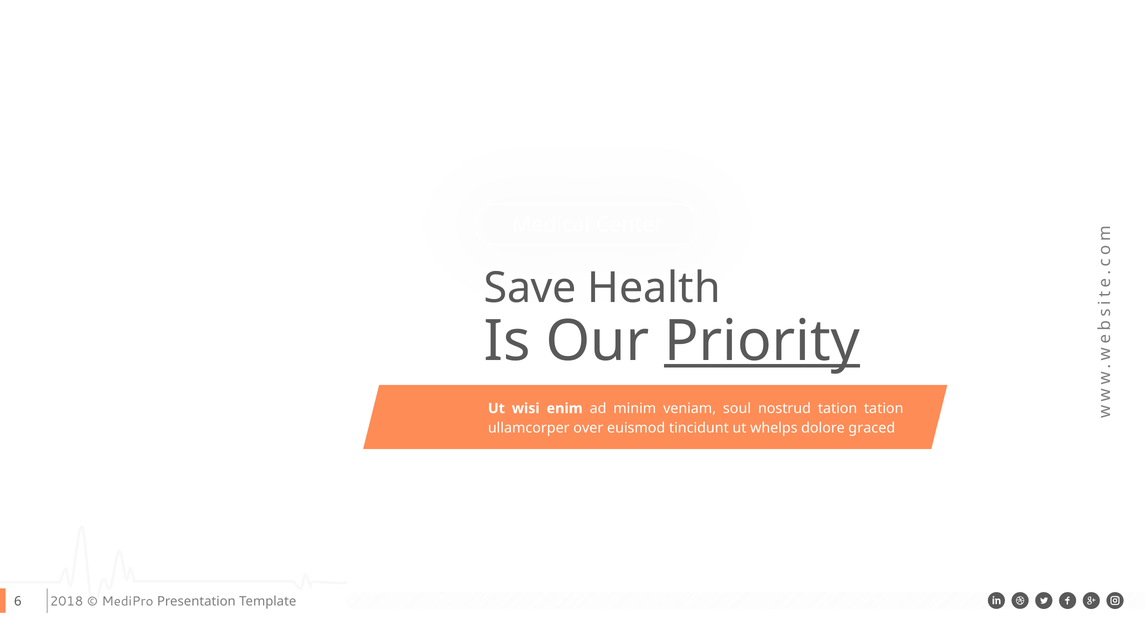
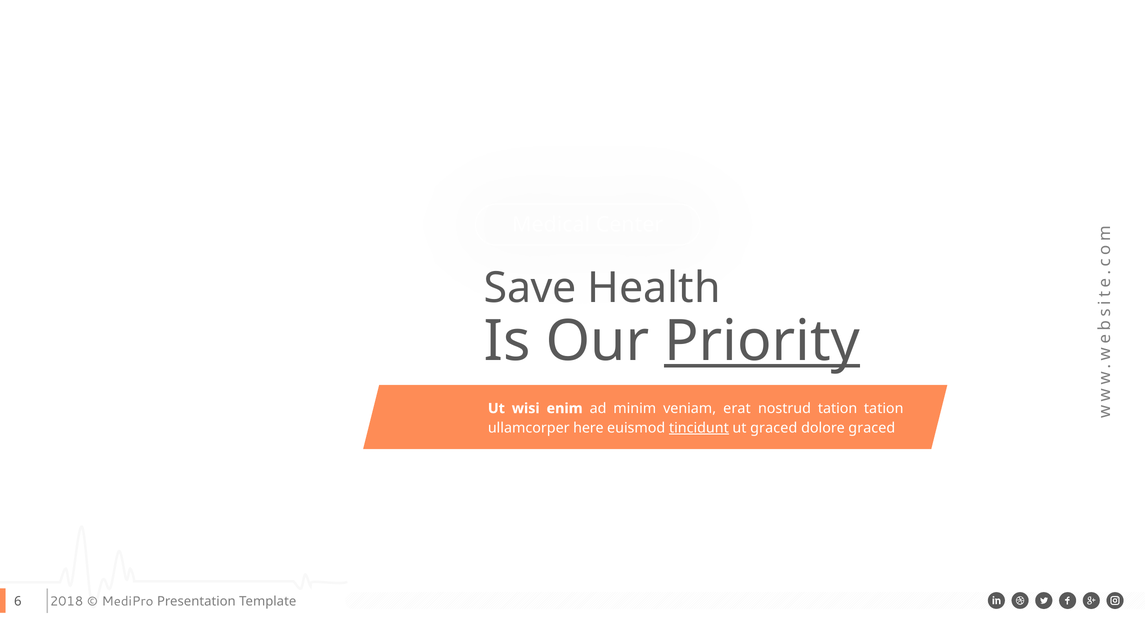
soul: soul -> erat (737, 408)
over: over -> here (588, 428)
tincidunt underline: none -> present (699, 428)
ut whelps: whelps -> graced (774, 428)
